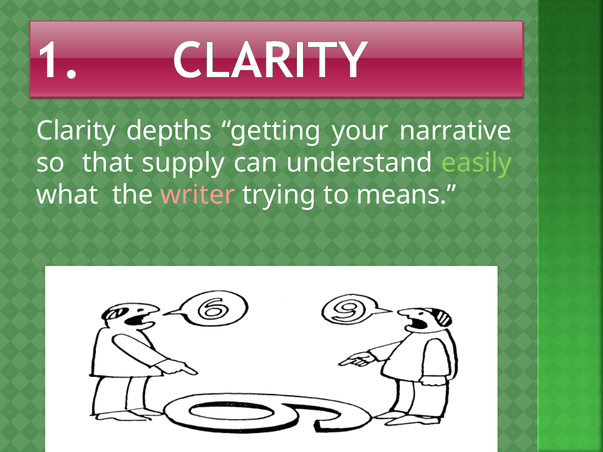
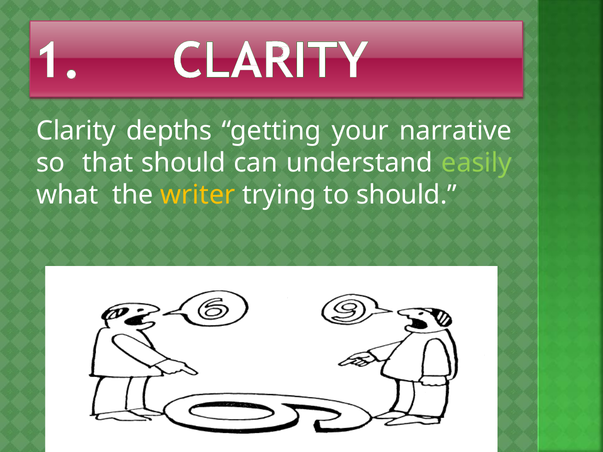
that supply: supply -> should (183, 163)
writer colour: pink -> yellow (198, 195)
to means: means -> should (406, 195)
